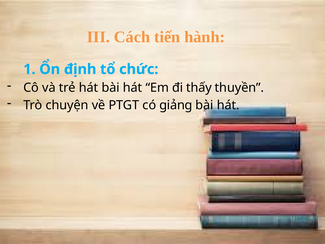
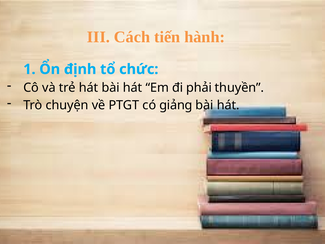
thấy: thấy -> phải (199, 88)
